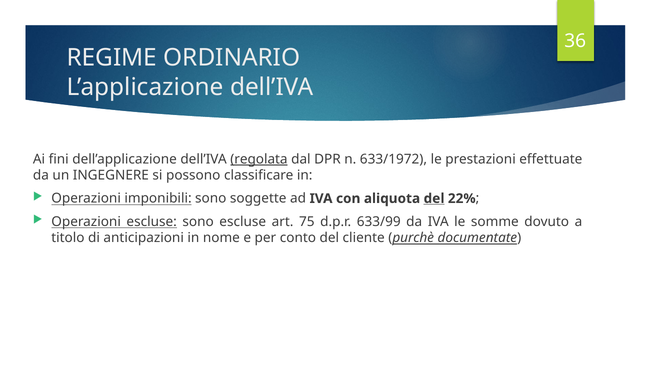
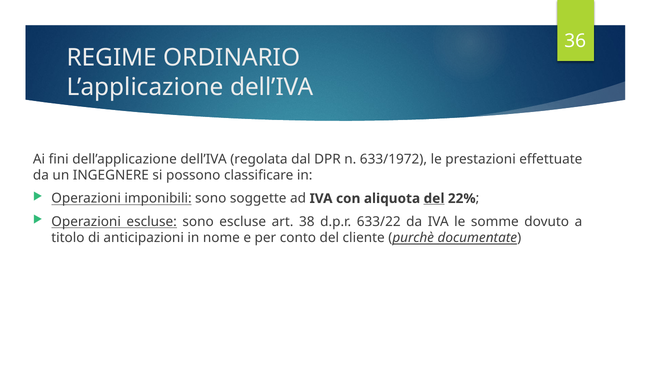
regolata underline: present -> none (259, 159)
75: 75 -> 38 (307, 222)
633/99: 633/99 -> 633/22 (379, 222)
